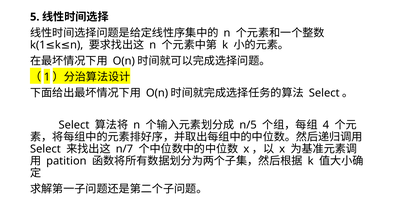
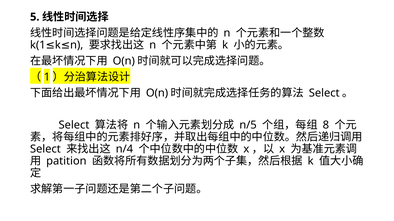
4: 4 -> 8 (326, 125)
n/7: n/7 -> n/4 (124, 149)
